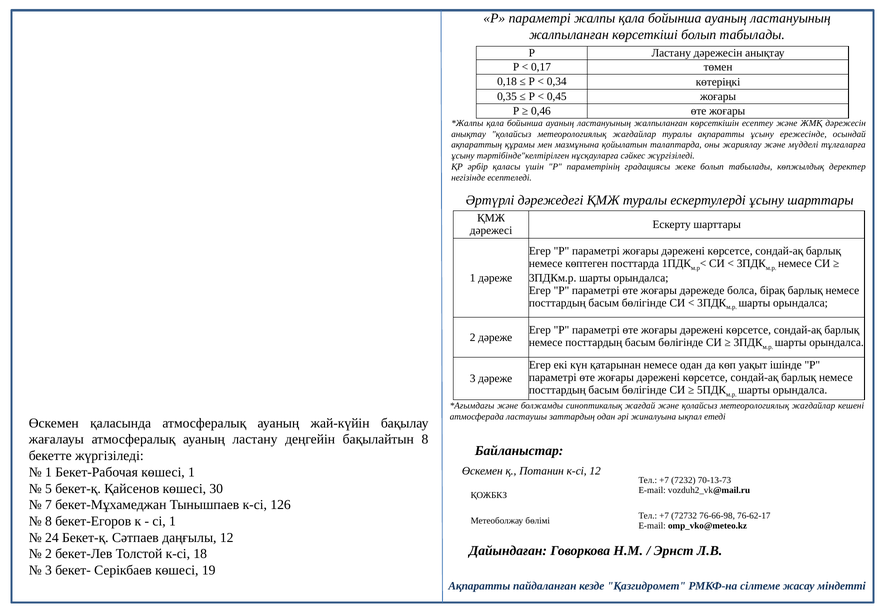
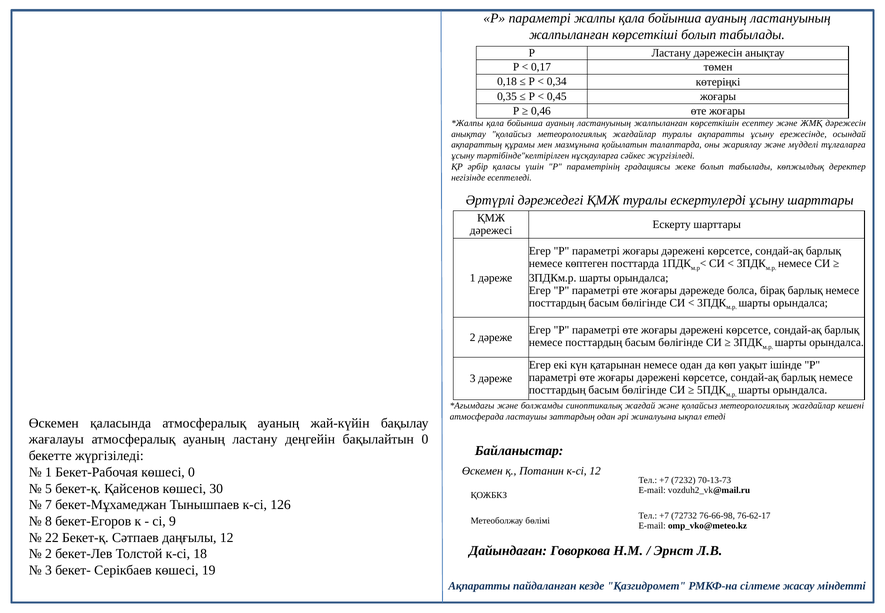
бақылайтын 8: 8 -> 0 (425, 439)
көшесі 1: 1 -> 0 (191, 472)
сі 1: 1 -> 9 (172, 521)
24: 24 -> 22 (52, 537)
